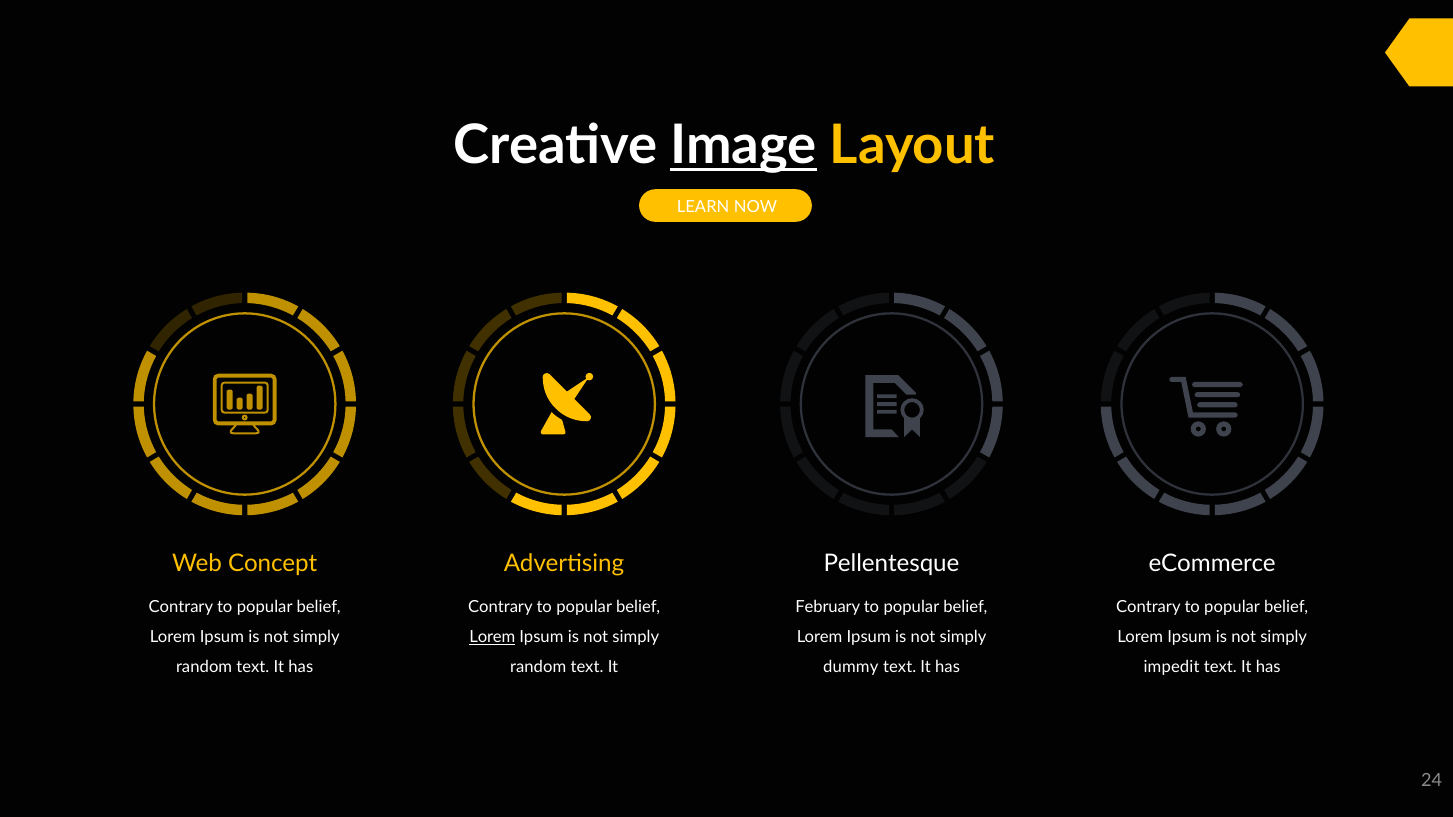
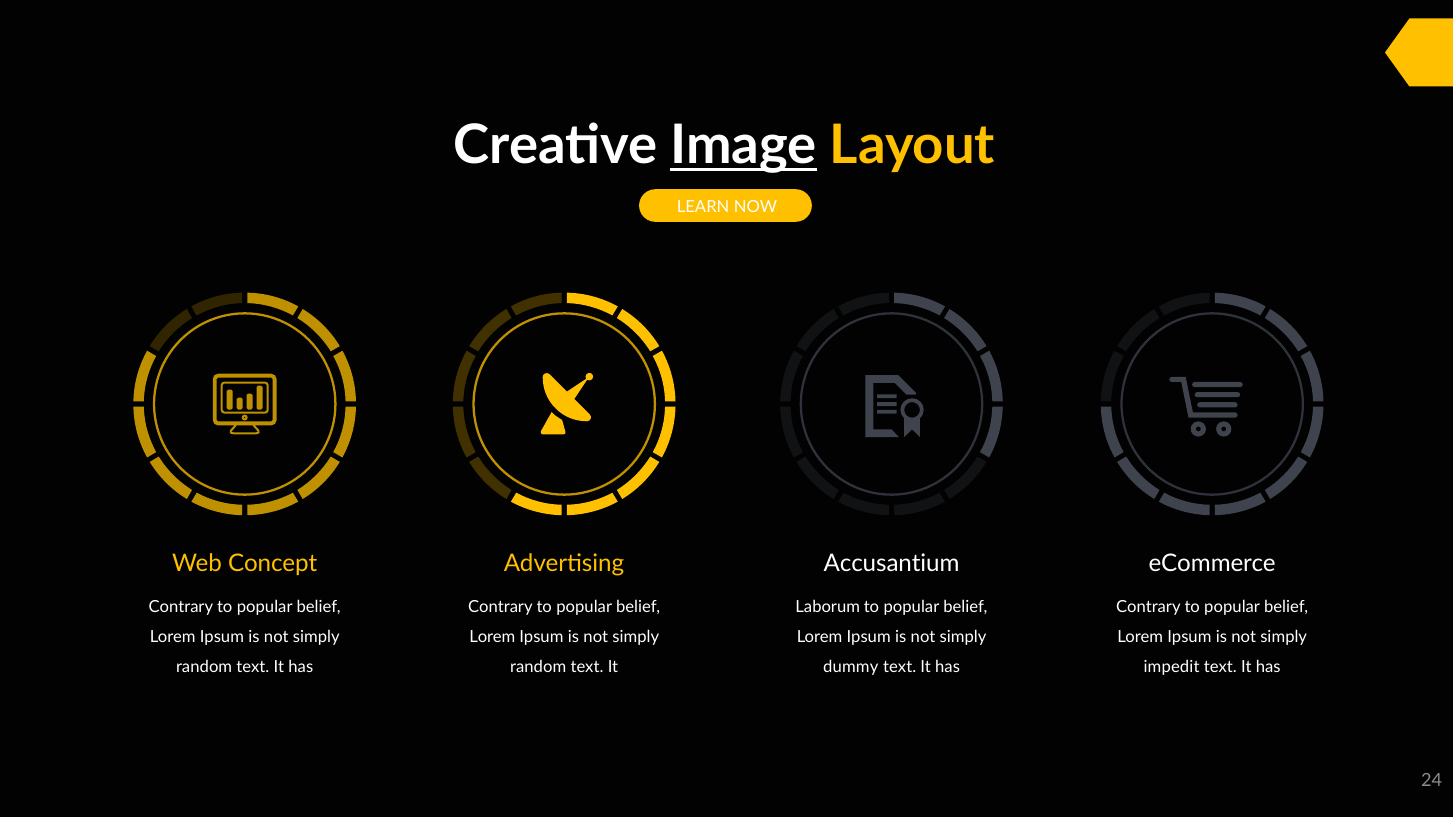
Pellentesque: Pellentesque -> Accusantium (891, 564)
February: February -> Laborum (828, 607)
Lorem underline: present -> none (492, 637)
